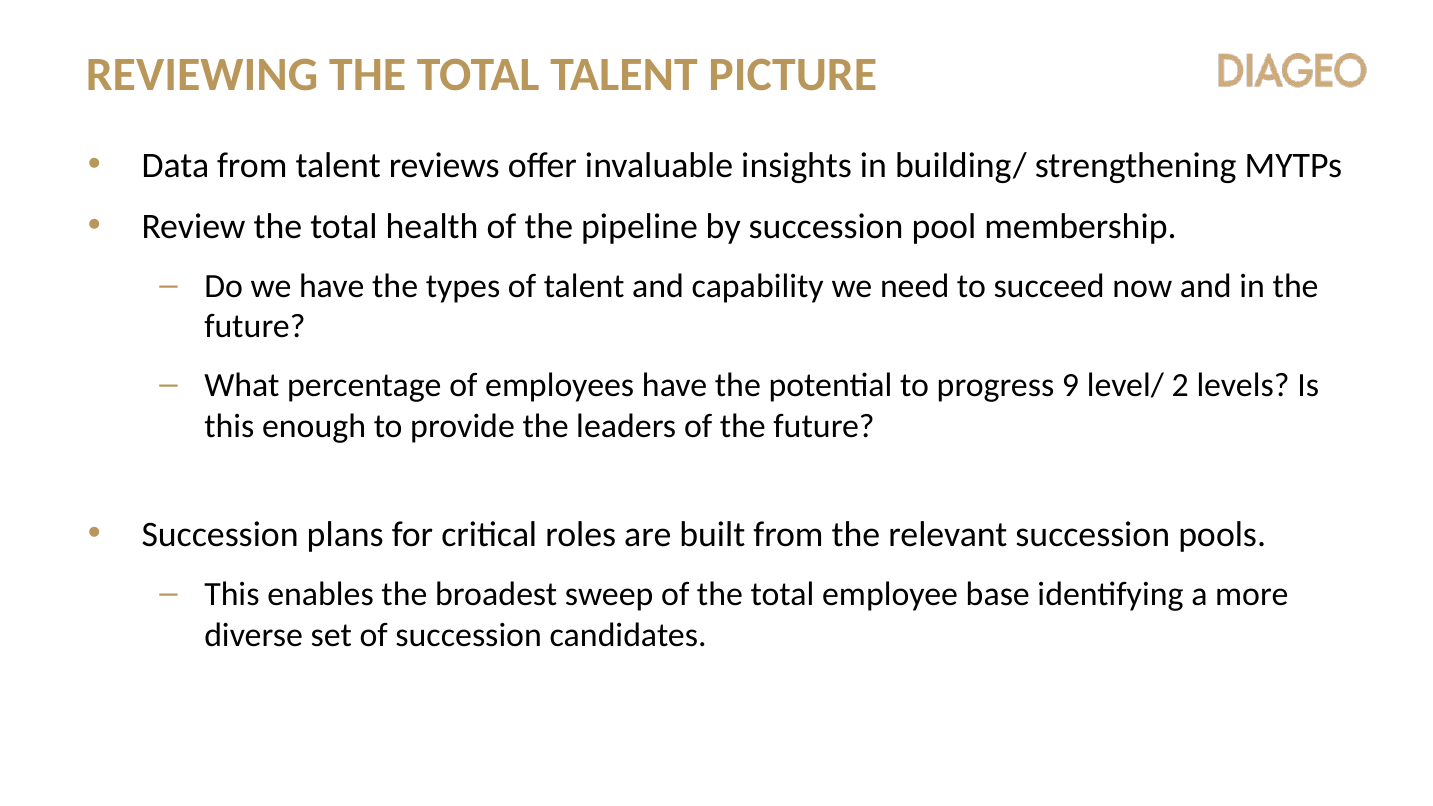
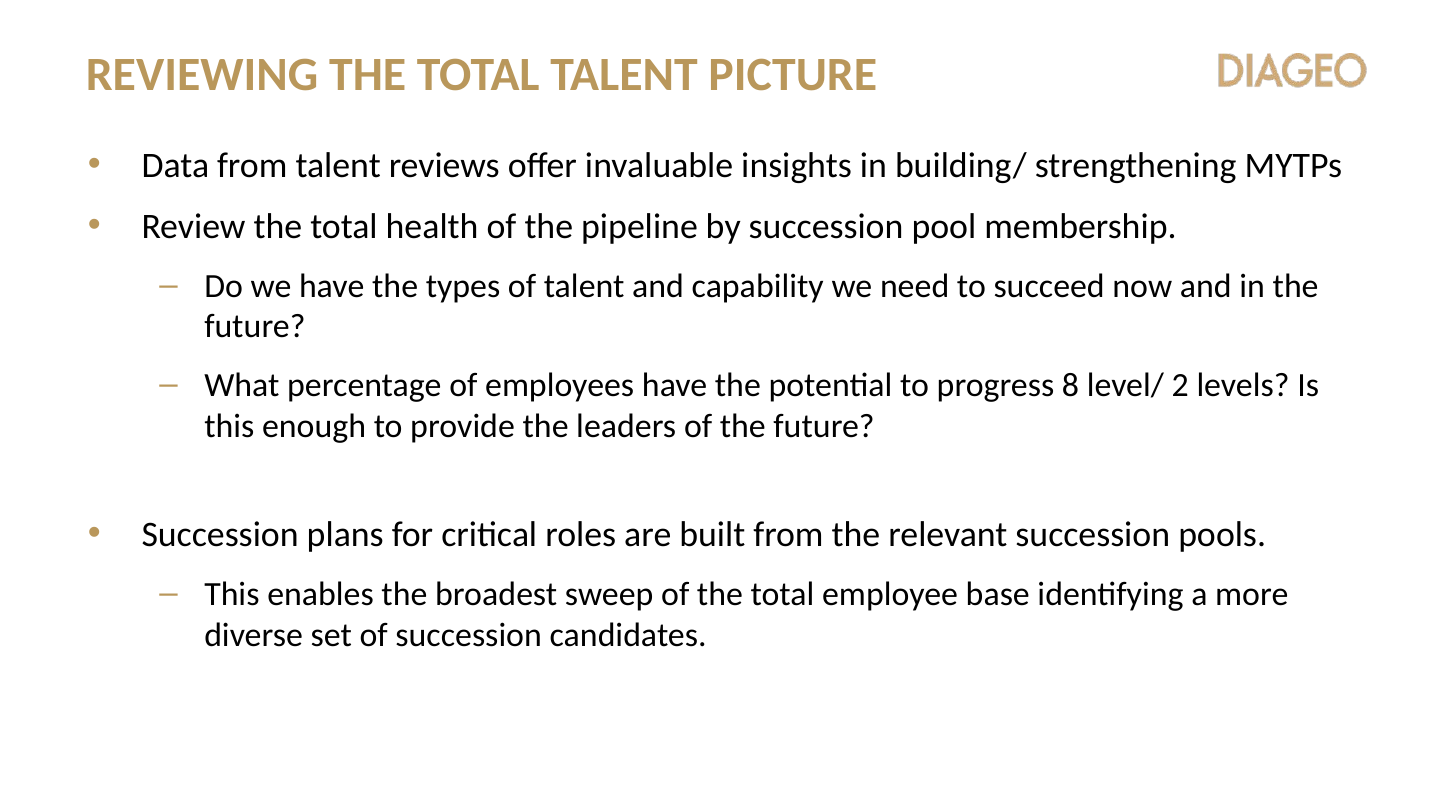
9: 9 -> 8 (1071, 385)
